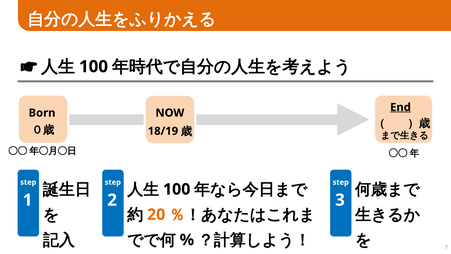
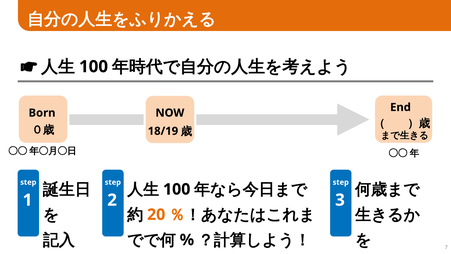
End underline: present -> none (400, 107)
